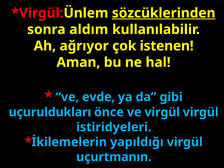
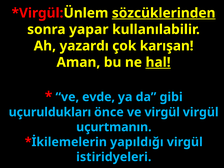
aldım: aldım -> yapar (89, 29)
ağrıyor: ağrıyor -> yazardı (84, 46)
istenen: istenen -> karışan (167, 46)
hal underline: none -> present (158, 62)
istiridyeleri: istiridyeleri -> uçurtmanın (114, 127)
uçurtmanın: uçurtmanın -> istiridyeleri (114, 157)
